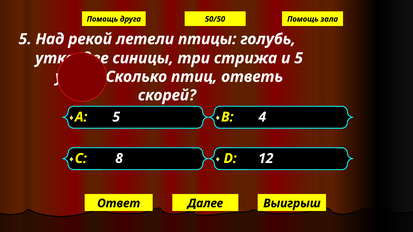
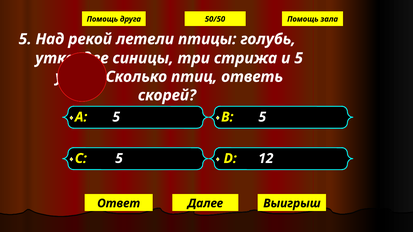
В 4: 4 -> 5 (262, 117)
С 8: 8 -> 5 (119, 159)
